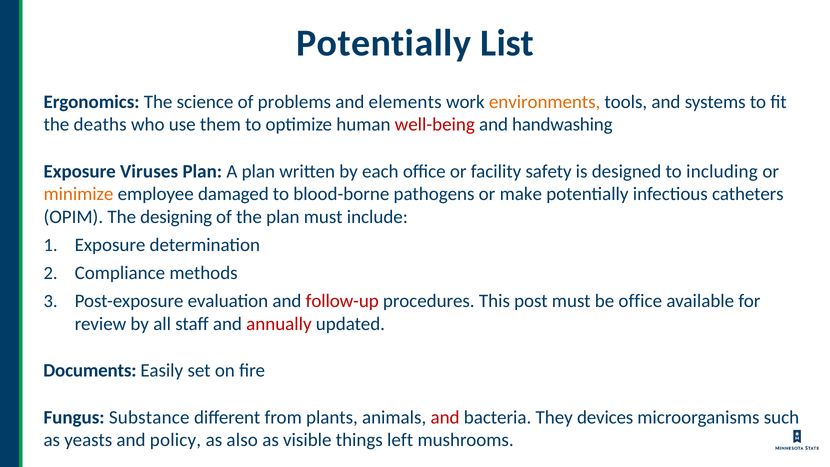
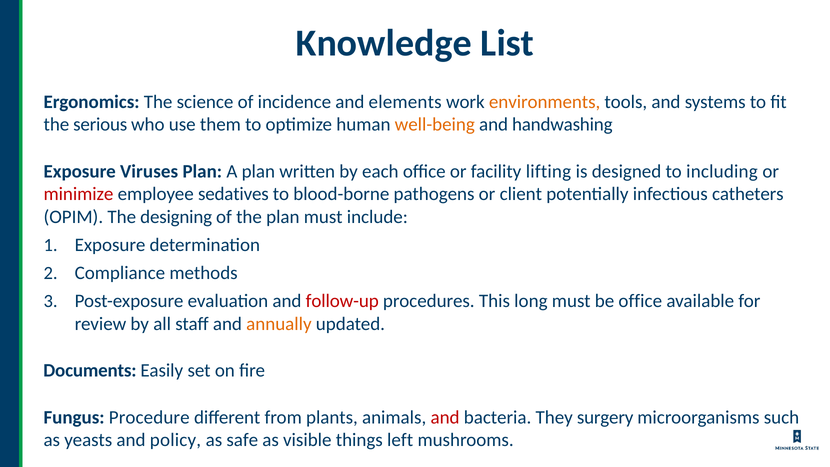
Potentially: Potentially -> Knowledge (384, 43)
problems: problems -> incidence (294, 102)
deaths: deaths -> serious (100, 125)
well-being colour: red -> orange (435, 125)
safety: safety -> lifting (548, 171)
minimize colour: orange -> red (79, 194)
damaged: damaged -> sedatives (233, 194)
make: make -> client (521, 194)
post: post -> long (531, 301)
annually colour: red -> orange (279, 324)
Substance: Substance -> Procedure (149, 417)
devices: devices -> surgery (605, 417)
also: also -> safe (242, 440)
